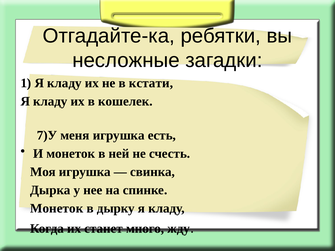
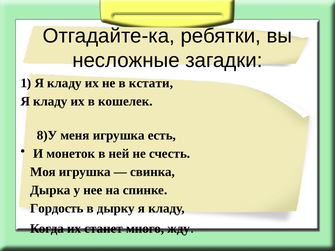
7)У: 7)У -> 8)У (47, 135)
Монеток: Монеток -> Гордость (57, 208)
